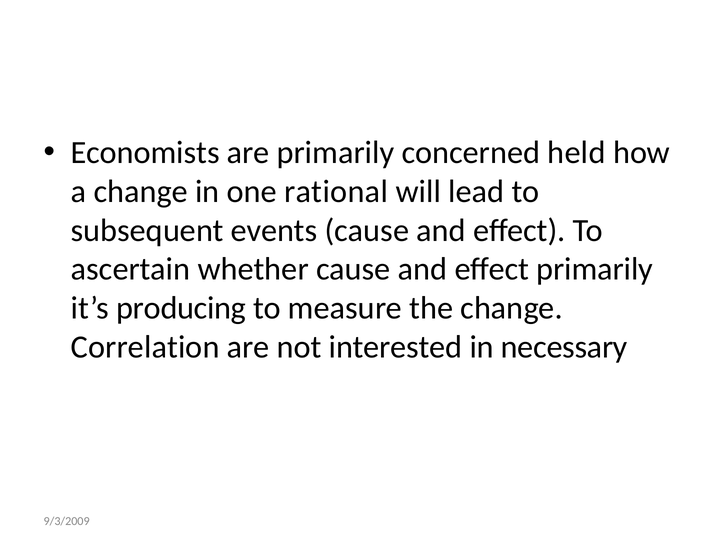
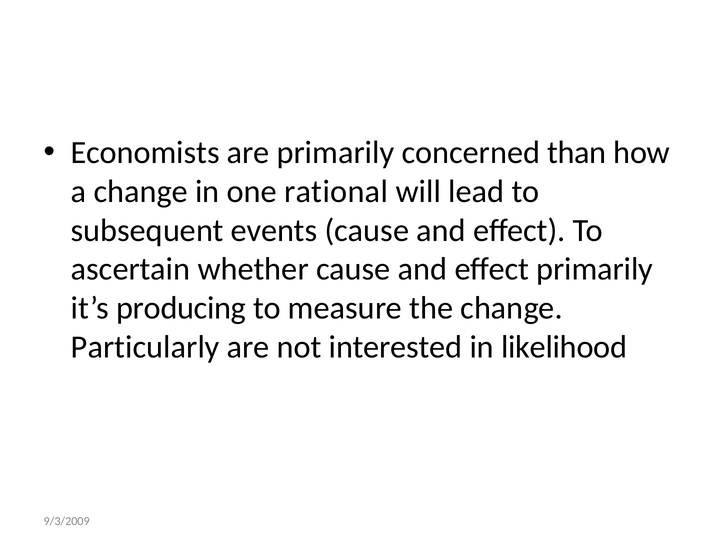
held: held -> than (577, 153)
Correlation: Correlation -> Particularly (145, 346)
necessary: necessary -> likelihood (564, 346)
